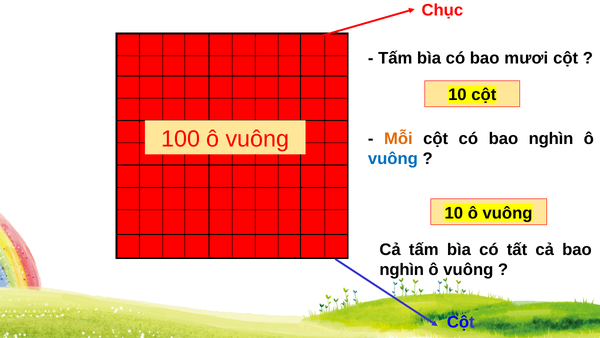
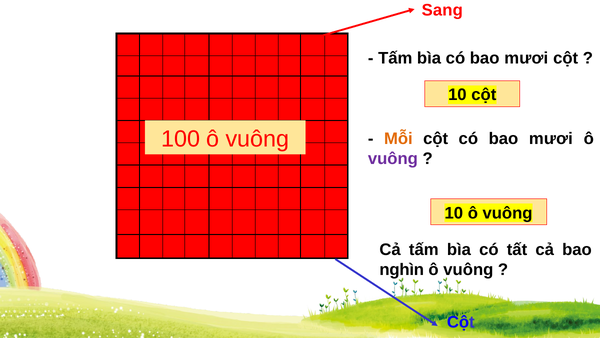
Chục: Chục -> Sang (442, 10)
cột có bao nghìn: nghìn -> mươi (551, 139)
vuông colour: blue -> purple (393, 159)
